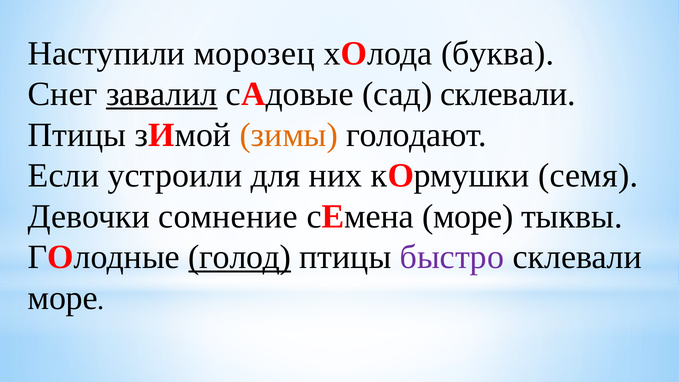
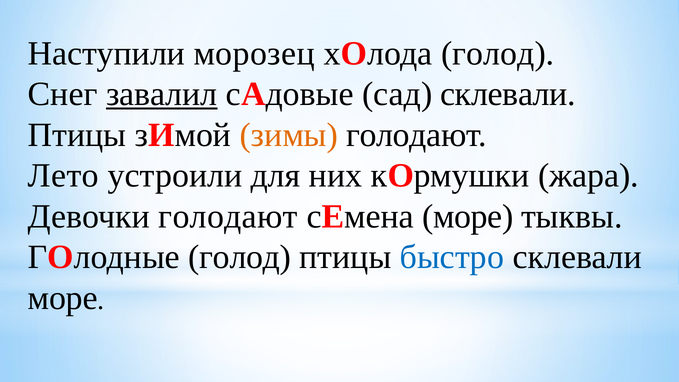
хОлода буква: буква -> голод (498, 53)
Если: Если -> Лето (63, 176)
семя: семя -> жара (588, 176)
Девочки сомнение: сомнение -> голодают (228, 216)
голод underline: present -> none (240, 257)
быстро colour: purple -> blue (452, 257)
